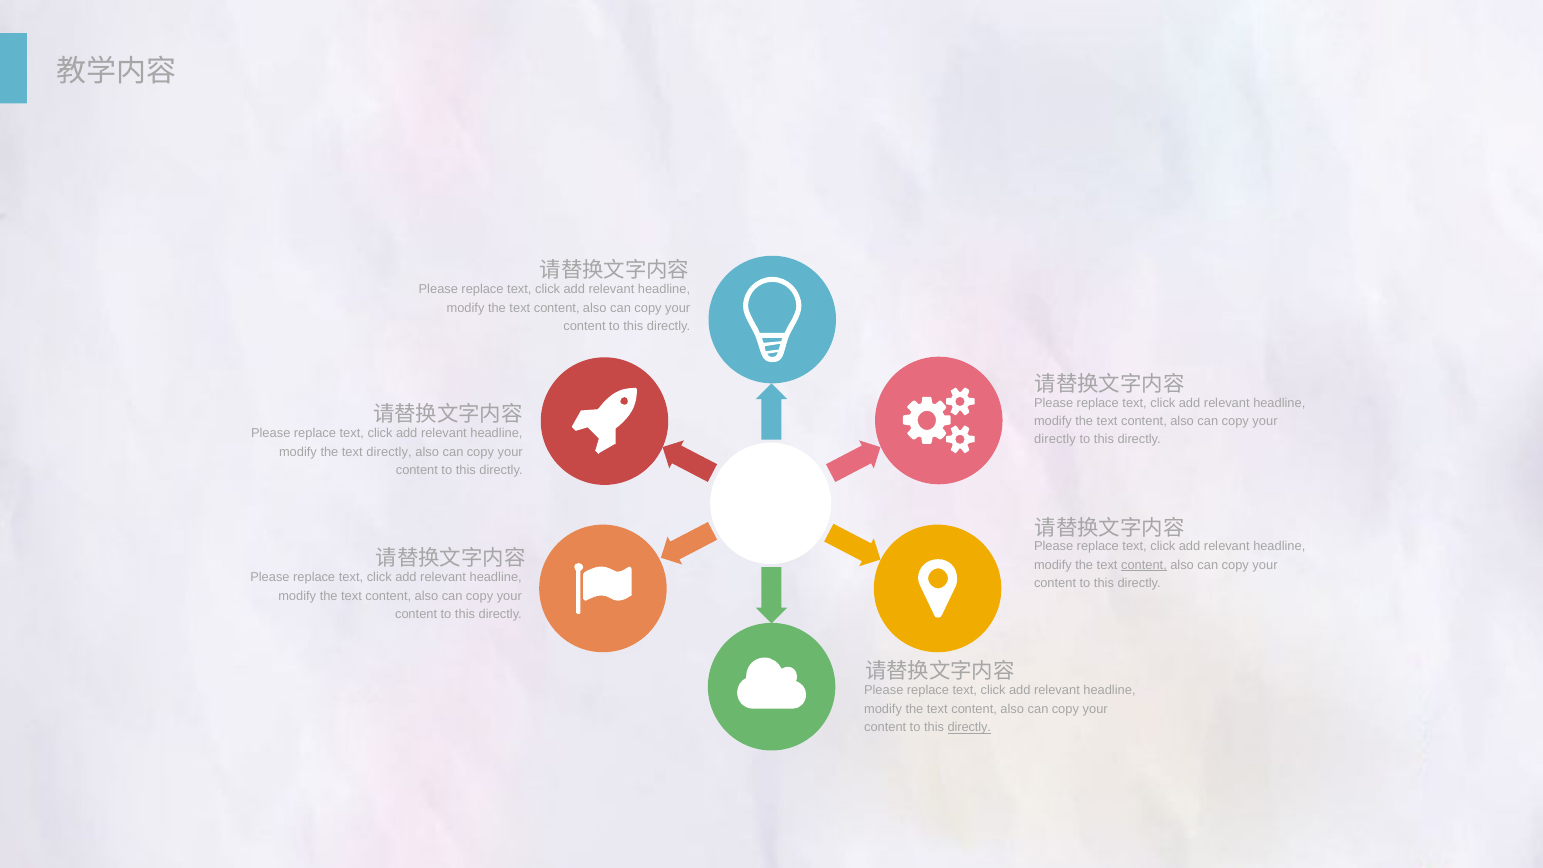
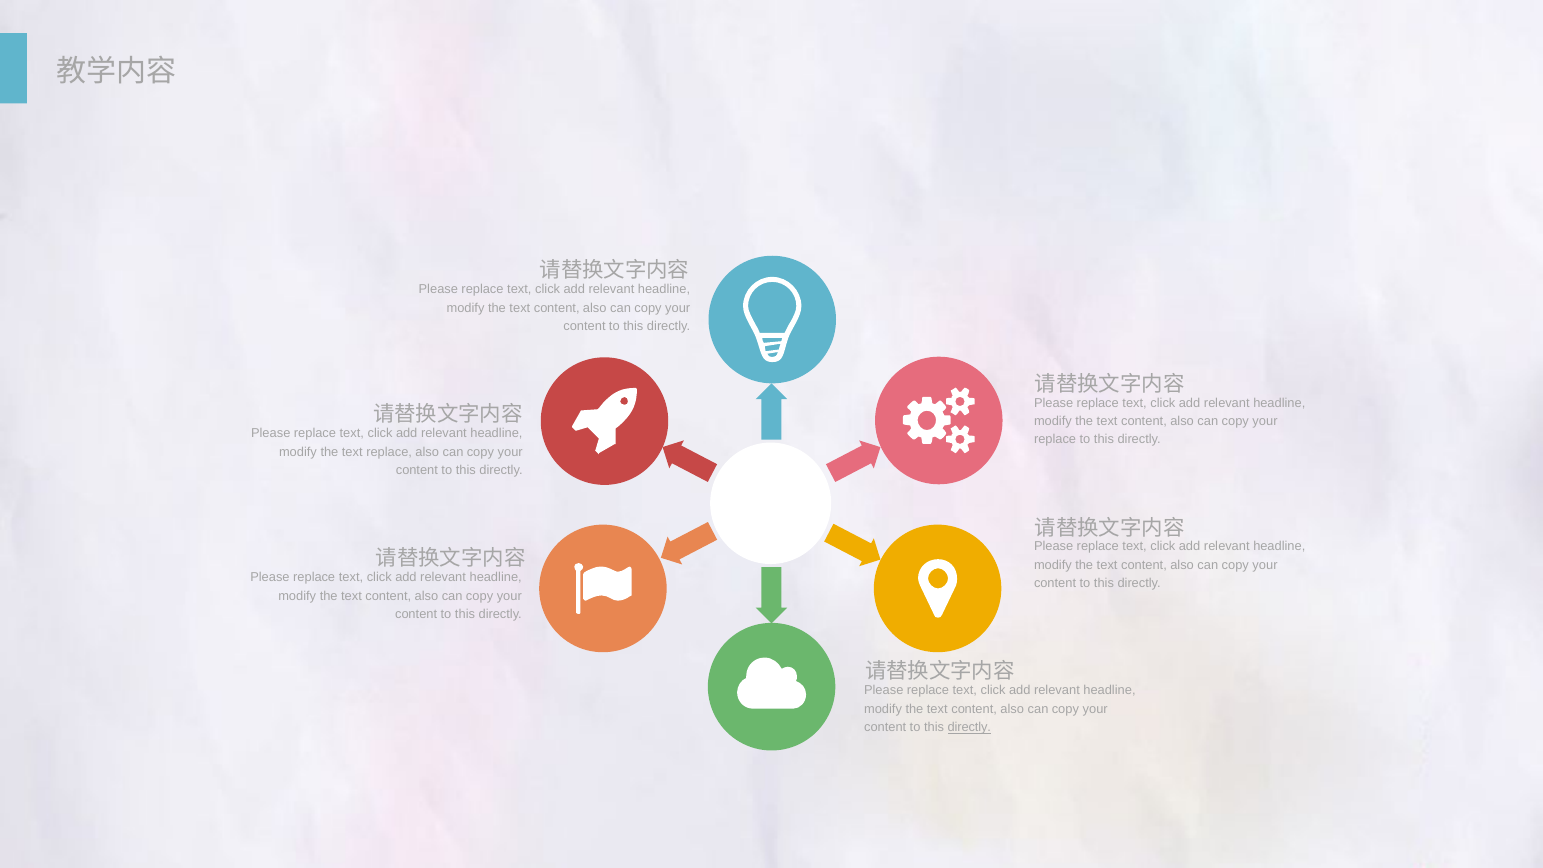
directly: directly -> replace (1055, 440)
text directly: directly -> replace (389, 452)
content underline: present -> none (1144, 565)
